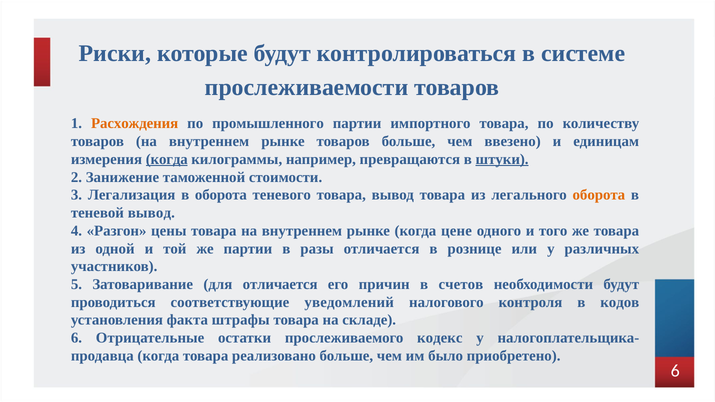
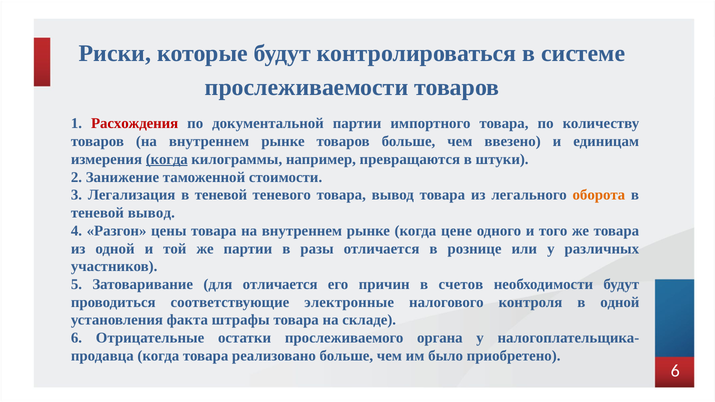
Расхождения colour: orange -> red (135, 124)
промышленного: промышленного -> документальной (268, 124)
штуки underline: present -> none (502, 159)
Легализация в оборота: оборота -> теневой (221, 195)
уведомлений: уведомлений -> электронные (349, 302)
в кодов: кодов -> одной (620, 302)
кодекс: кодекс -> органа (440, 338)
